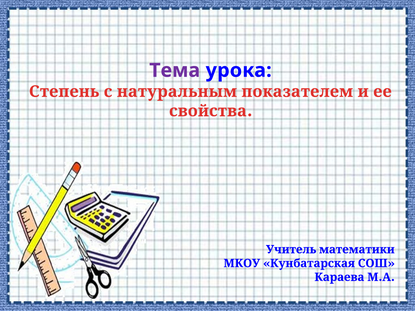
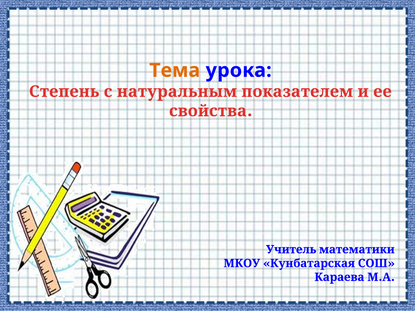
Тема colour: purple -> orange (175, 70)
